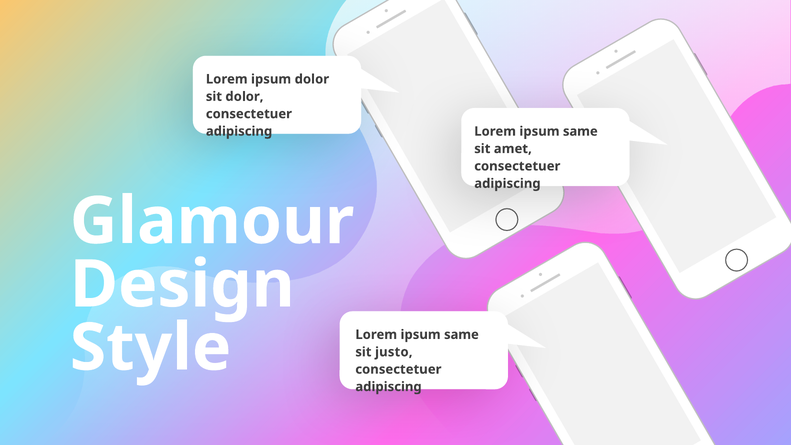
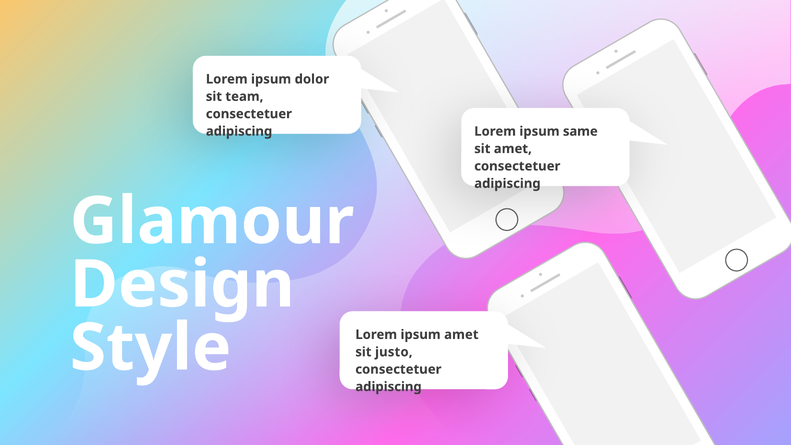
sit dolor: dolor -> team (244, 97)
Style Lorem ipsum same: same -> amet (461, 335)
